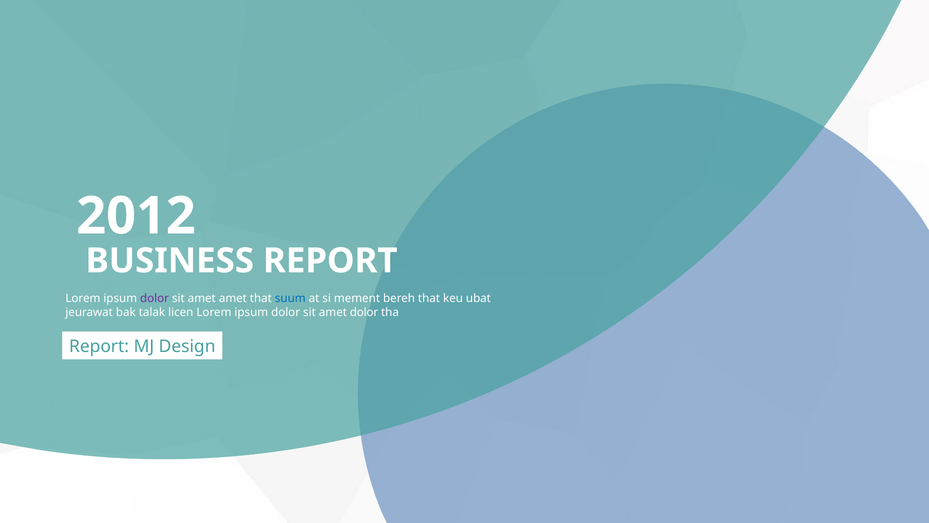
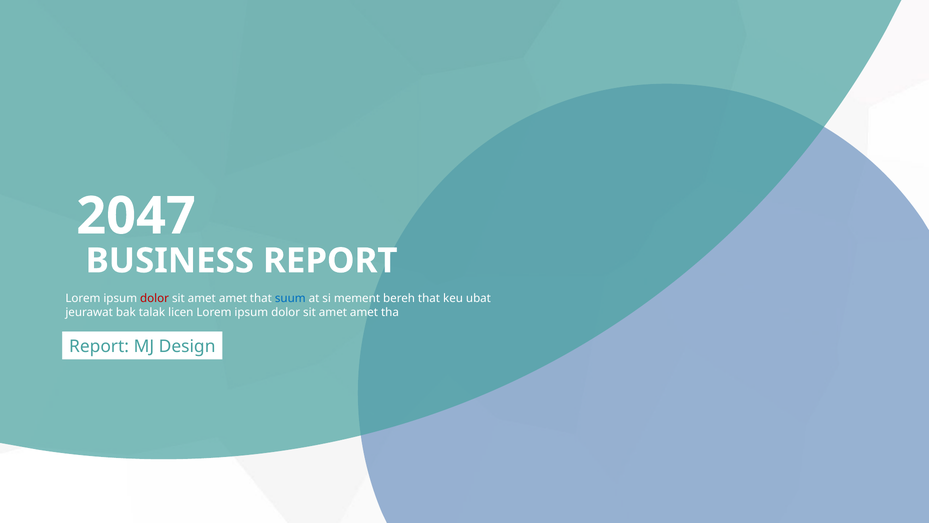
2012: 2012 -> 2047 (136, 216)
dolor colour: purple -> red (155, 298)
dolor: dolor -> amet (364, 312)
